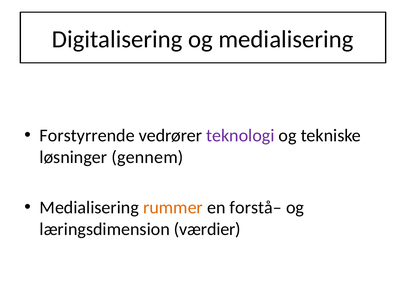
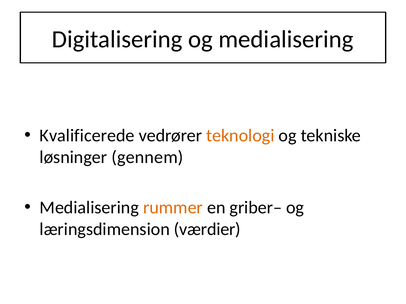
Forstyrrende: Forstyrrende -> Kvalificerede (87, 136)
teknologi colour: purple -> orange (240, 136)
forstå–: forstå– -> griber– (256, 208)
